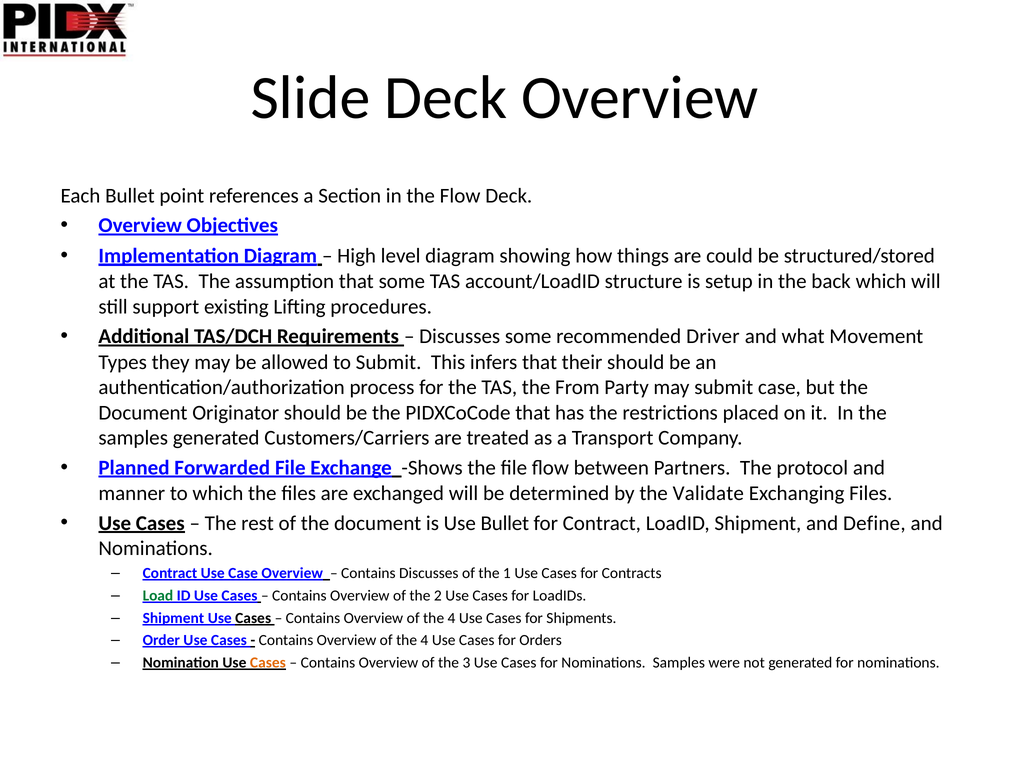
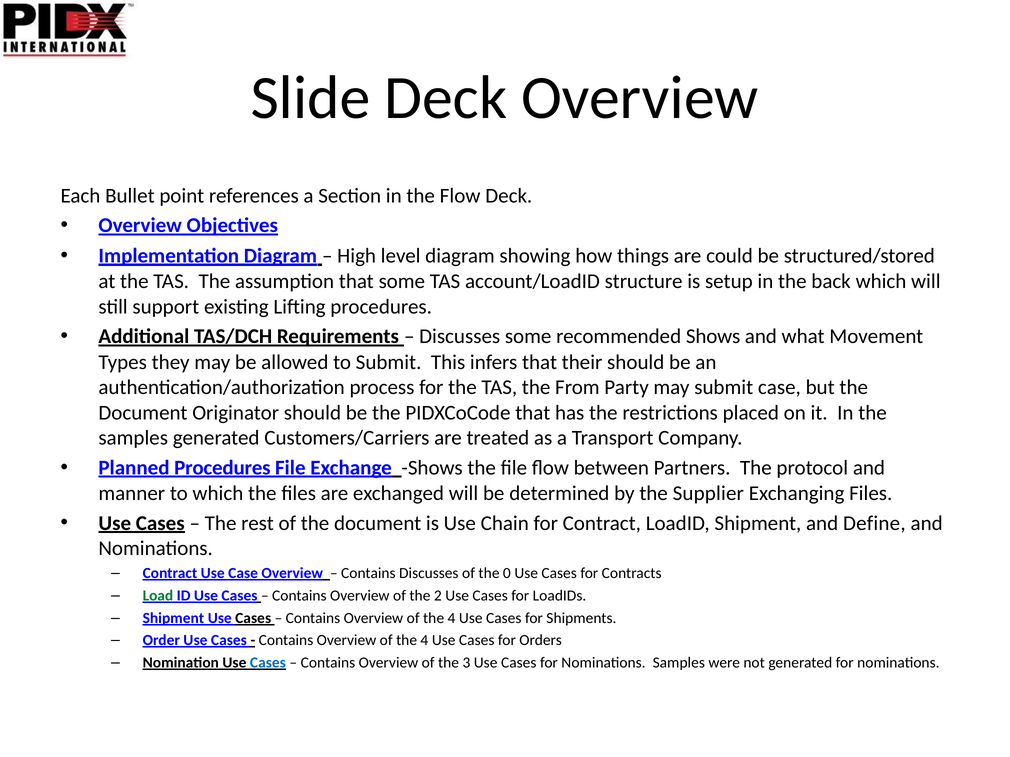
recommended Driver: Driver -> Shows (713, 337)
Planned Forwarded: Forwarded -> Procedures (222, 468)
Validate: Validate -> Supplier (708, 494)
Use Bullet: Bullet -> Chain (505, 523)
1: 1 -> 0 (507, 574)
Cases colour: orange -> blue (268, 663)
